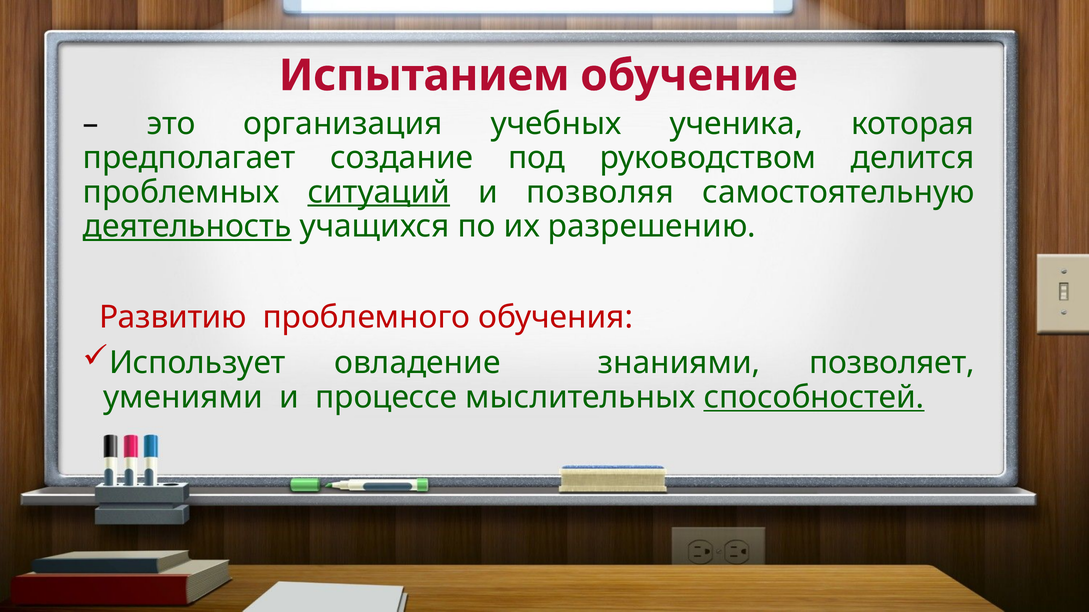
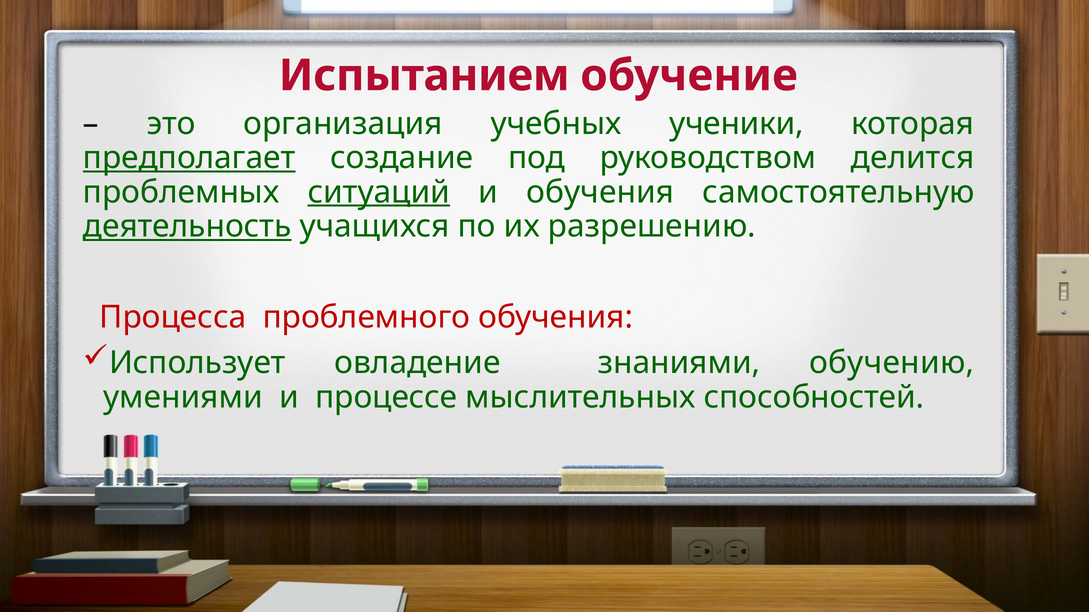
ученика: ученика -> ученики (737, 124)
предполагает underline: none -> present (189, 158)
и позволяя: позволяя -> обучения (600, 192)
Развитию: Развитию -> Процесса (173, 318)
позволяет: позволяет -> обучению (892, 363)
способностей underline: present -> none (814, 397)
